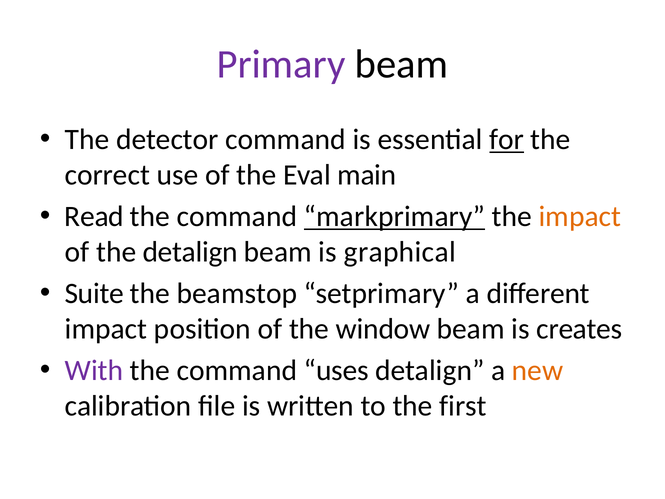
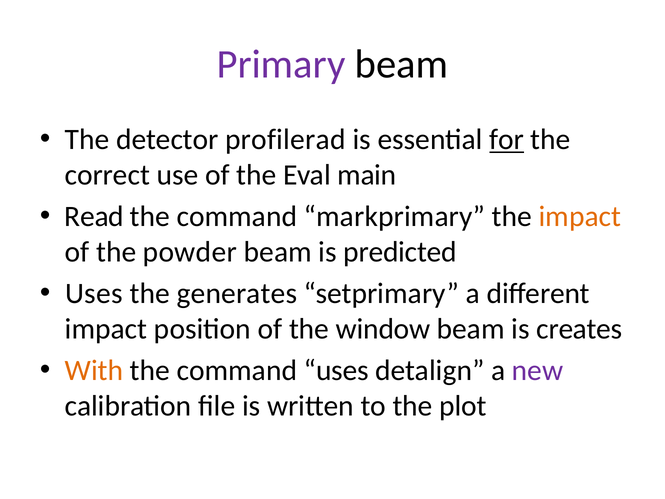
detector command: command -> profilerad (285, 140)
markprimary underline: present -> none (394, 216)
the detalign: detalign -> powder (190, 252)
graphical: graphical -> predicted (400, 252)
Suite: Suite -> Uses (94, 293)
beamstop: beamstop -> generates (237, 293)
With colour: purple -> orange (94, 370)
new colour: orange -> purple (538, 370)
first: first -> plot (463, 406)
